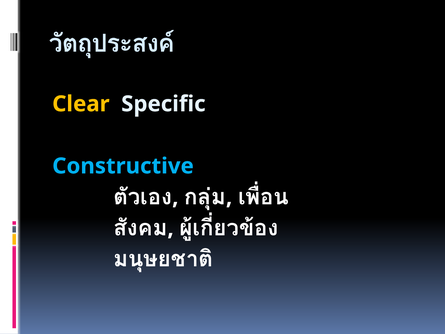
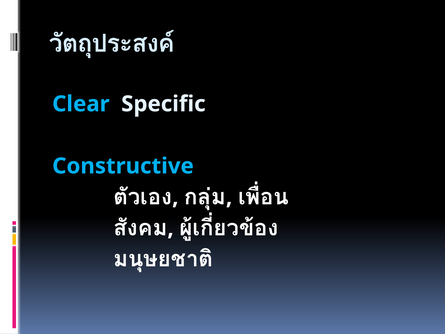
Clear colour: yellow -> light blue (81, 104)
